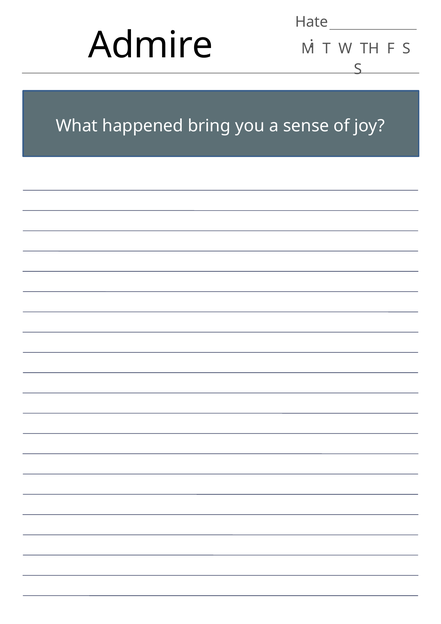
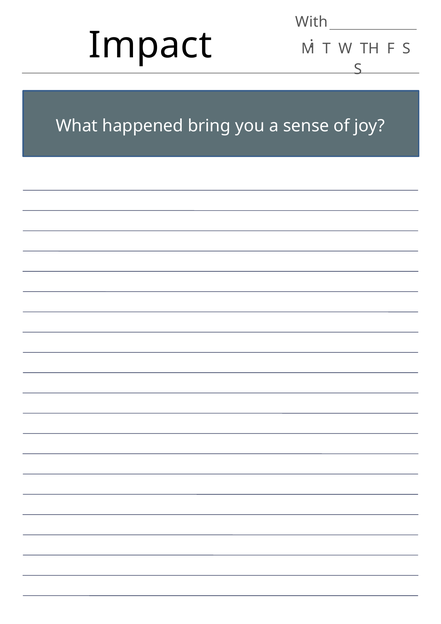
Hate: Hate -> With (311, 22)
Admire: Admire -> Impact (150, 45)
